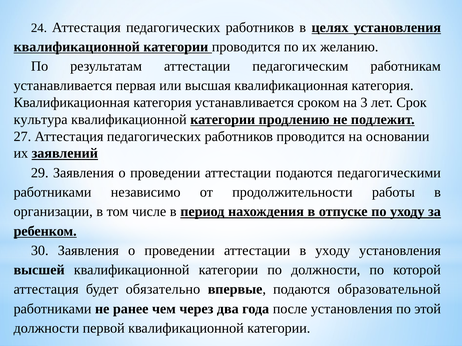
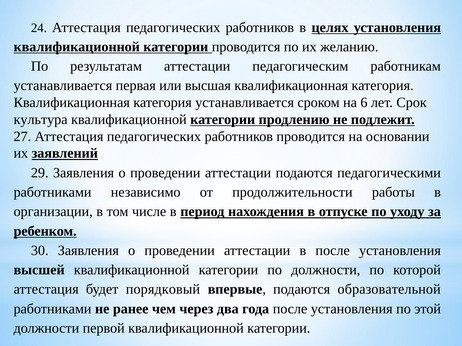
3: 3 -> 6 (364, 103)
в уходу: уходу -> после (333, 251)
обязательно: обязательно -> порядковый (163, 290)
